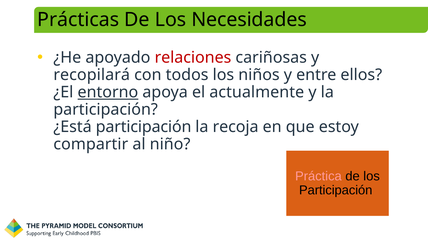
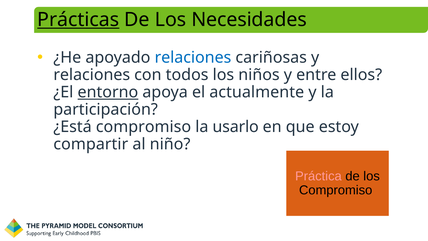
Prácticas underline: none -> present (78, 20)
relaciones colour: red -> blue (193, 57)
recopilará: recopilará -> relaciones (92, 75)
¿Está participación: participación -> compromiso (143, 127)
recoja: recoja -> usarlo (236, 127)
Participación: Participación -> Compromiso (336, 190)
